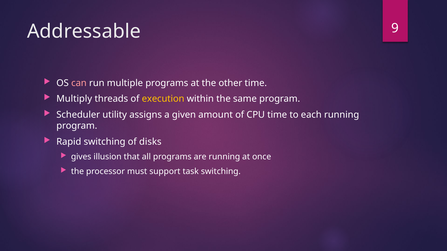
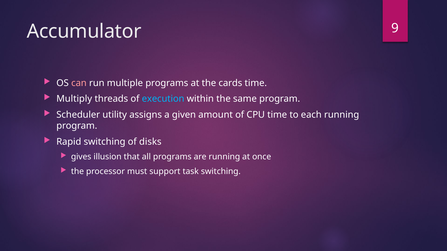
Addressable: Addressable -> Accumulator (84, 31)
other: other -> cards (230, 83)
execution colour: yellow -> light blue (163, 99)
